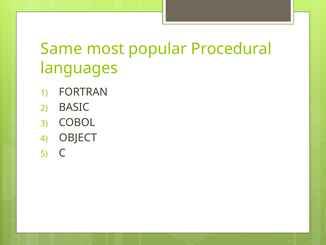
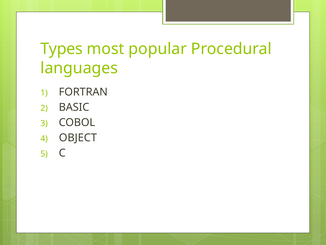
Same: Same -> Types (62, 49)
